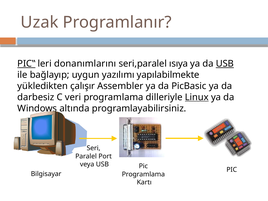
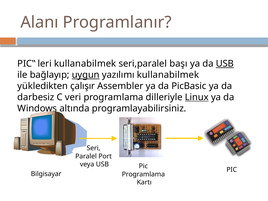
Uzak: Uzak -> Alanı (40, 22)
PIC‟ underline: present -> none (26, 64)
leri donanımlarını: donanımlarını -> kullanabilmek (85, 64)
ısıya: ısıya -> başı (178, 64)
uygun underline: none -> present (86, 75)
yazılımı yapılabilmekte: yapılabilmekte -> kullanabilmek (168, 75)
